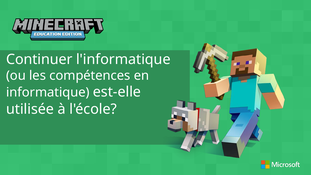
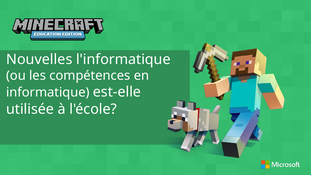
Continuer: Continuer -> Nouvelles (39, 59)
